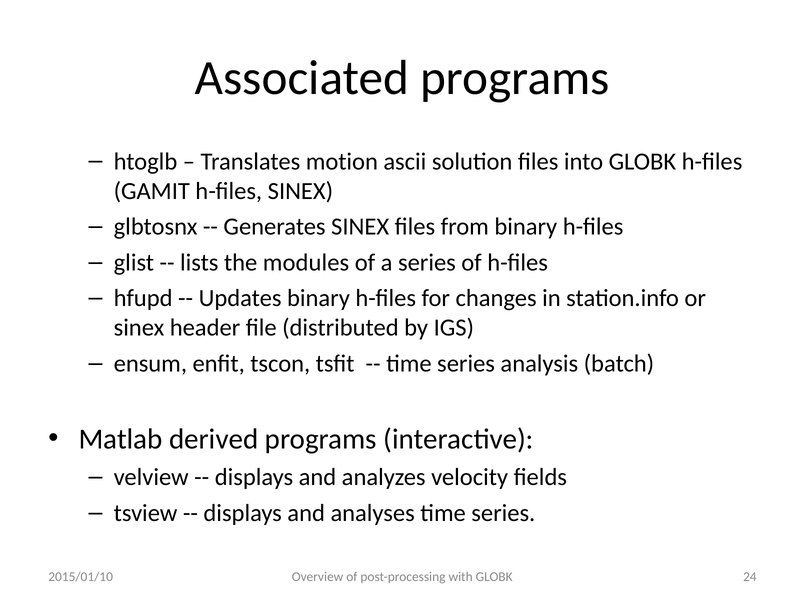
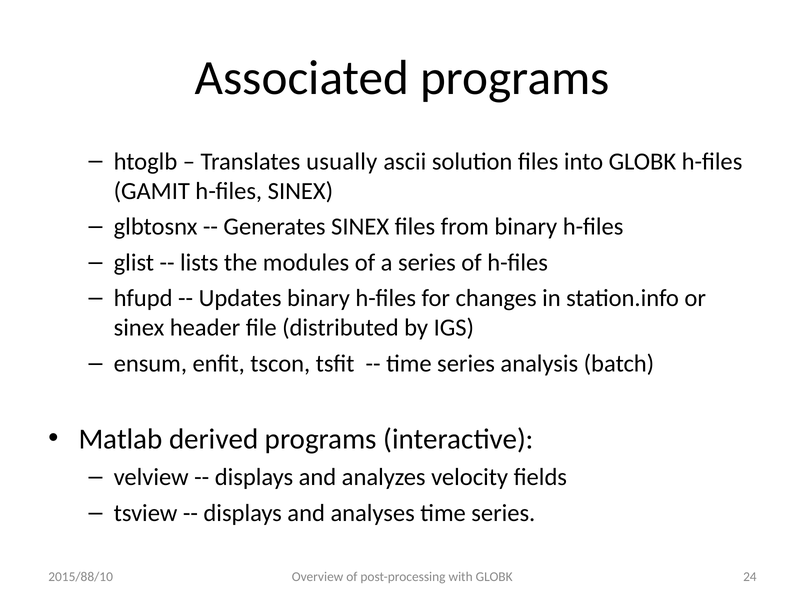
motion: motion -> usually (342, 161)
2015/01/10: 2015/01/10 -> 2015/88/10 (81, 577)
